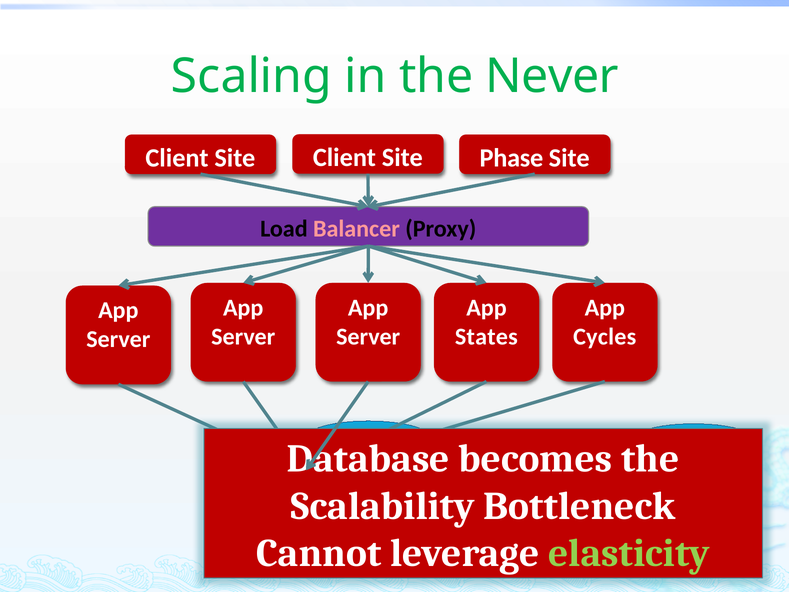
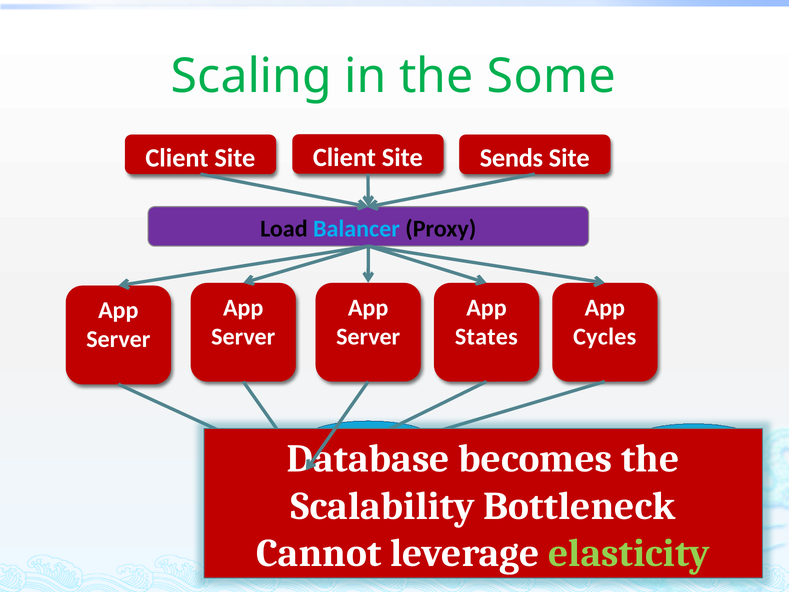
Never: Never -> Some (551, 76)
Phase: Phase -> Sends (511, 158)
Balancer colour: pink -> light blue (356, 229)
